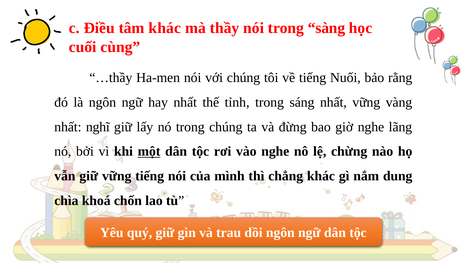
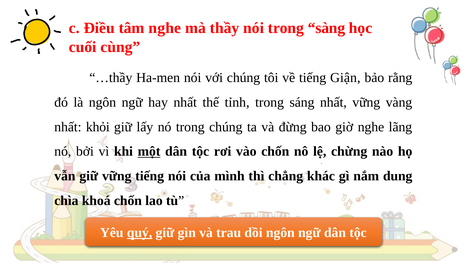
tâm khác: khác -> nghe (165, 28)
Nuối: Nuối -> Giận (345, 78)
nghĩ: nghĩ -> khỏi (98, 127)
vào nghe: nghe -> chốn (275, 151)
quý underline: none -> present (140, 232)
